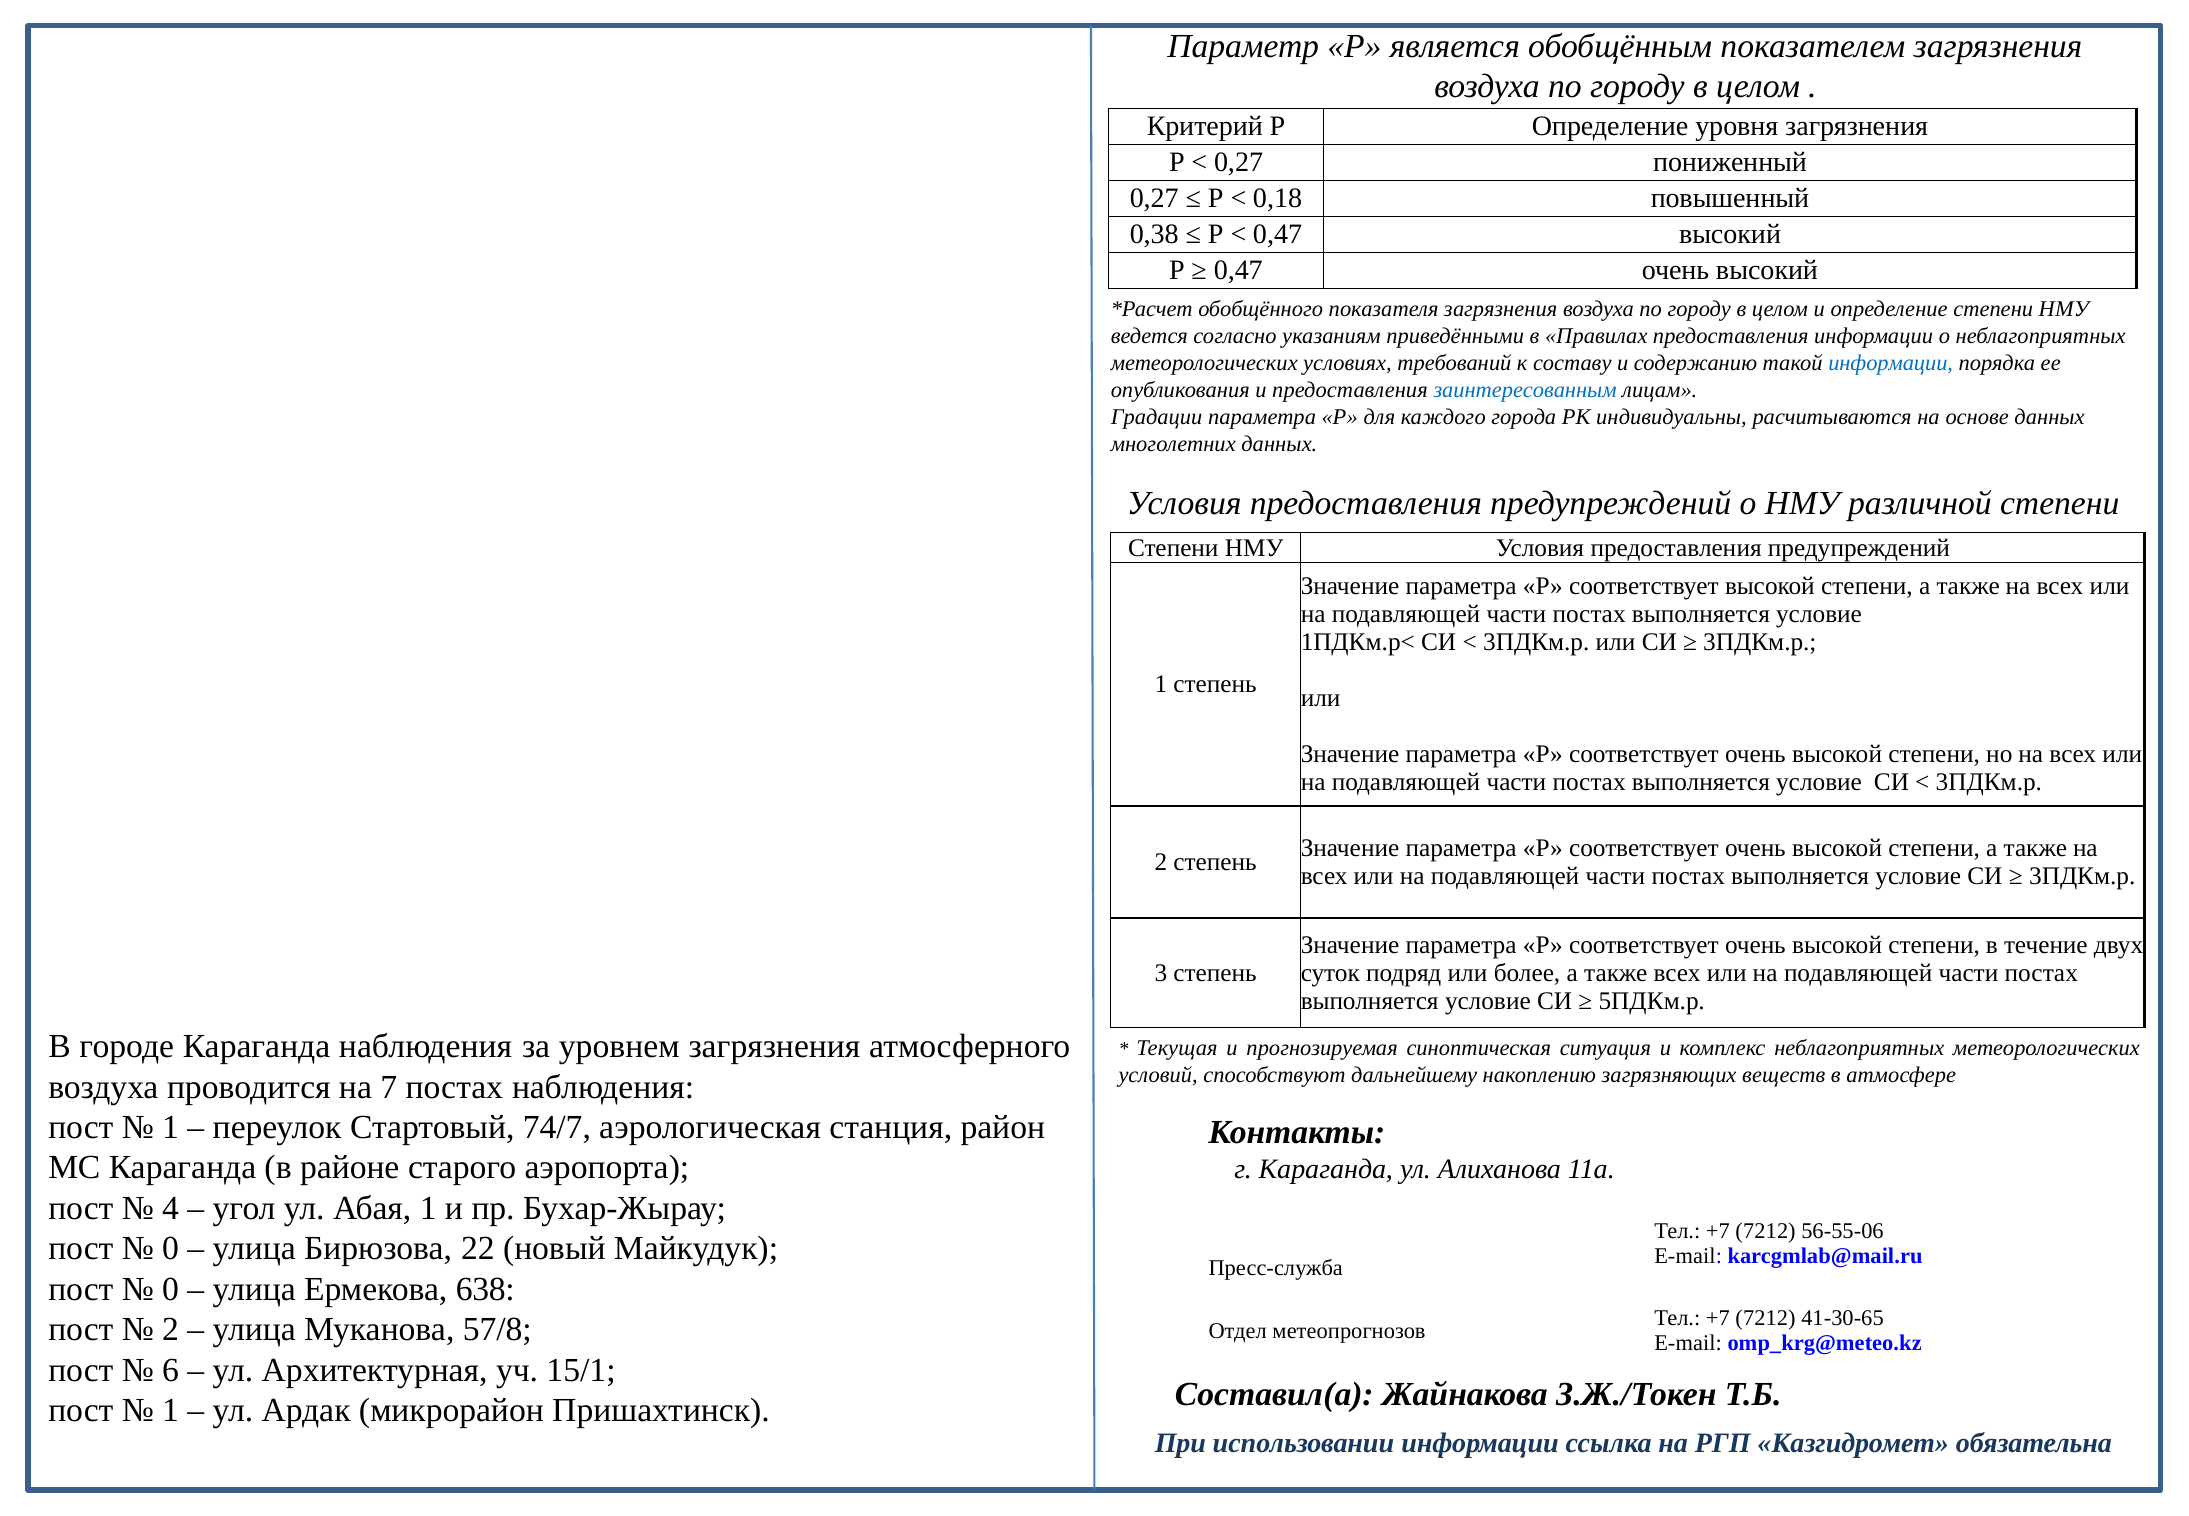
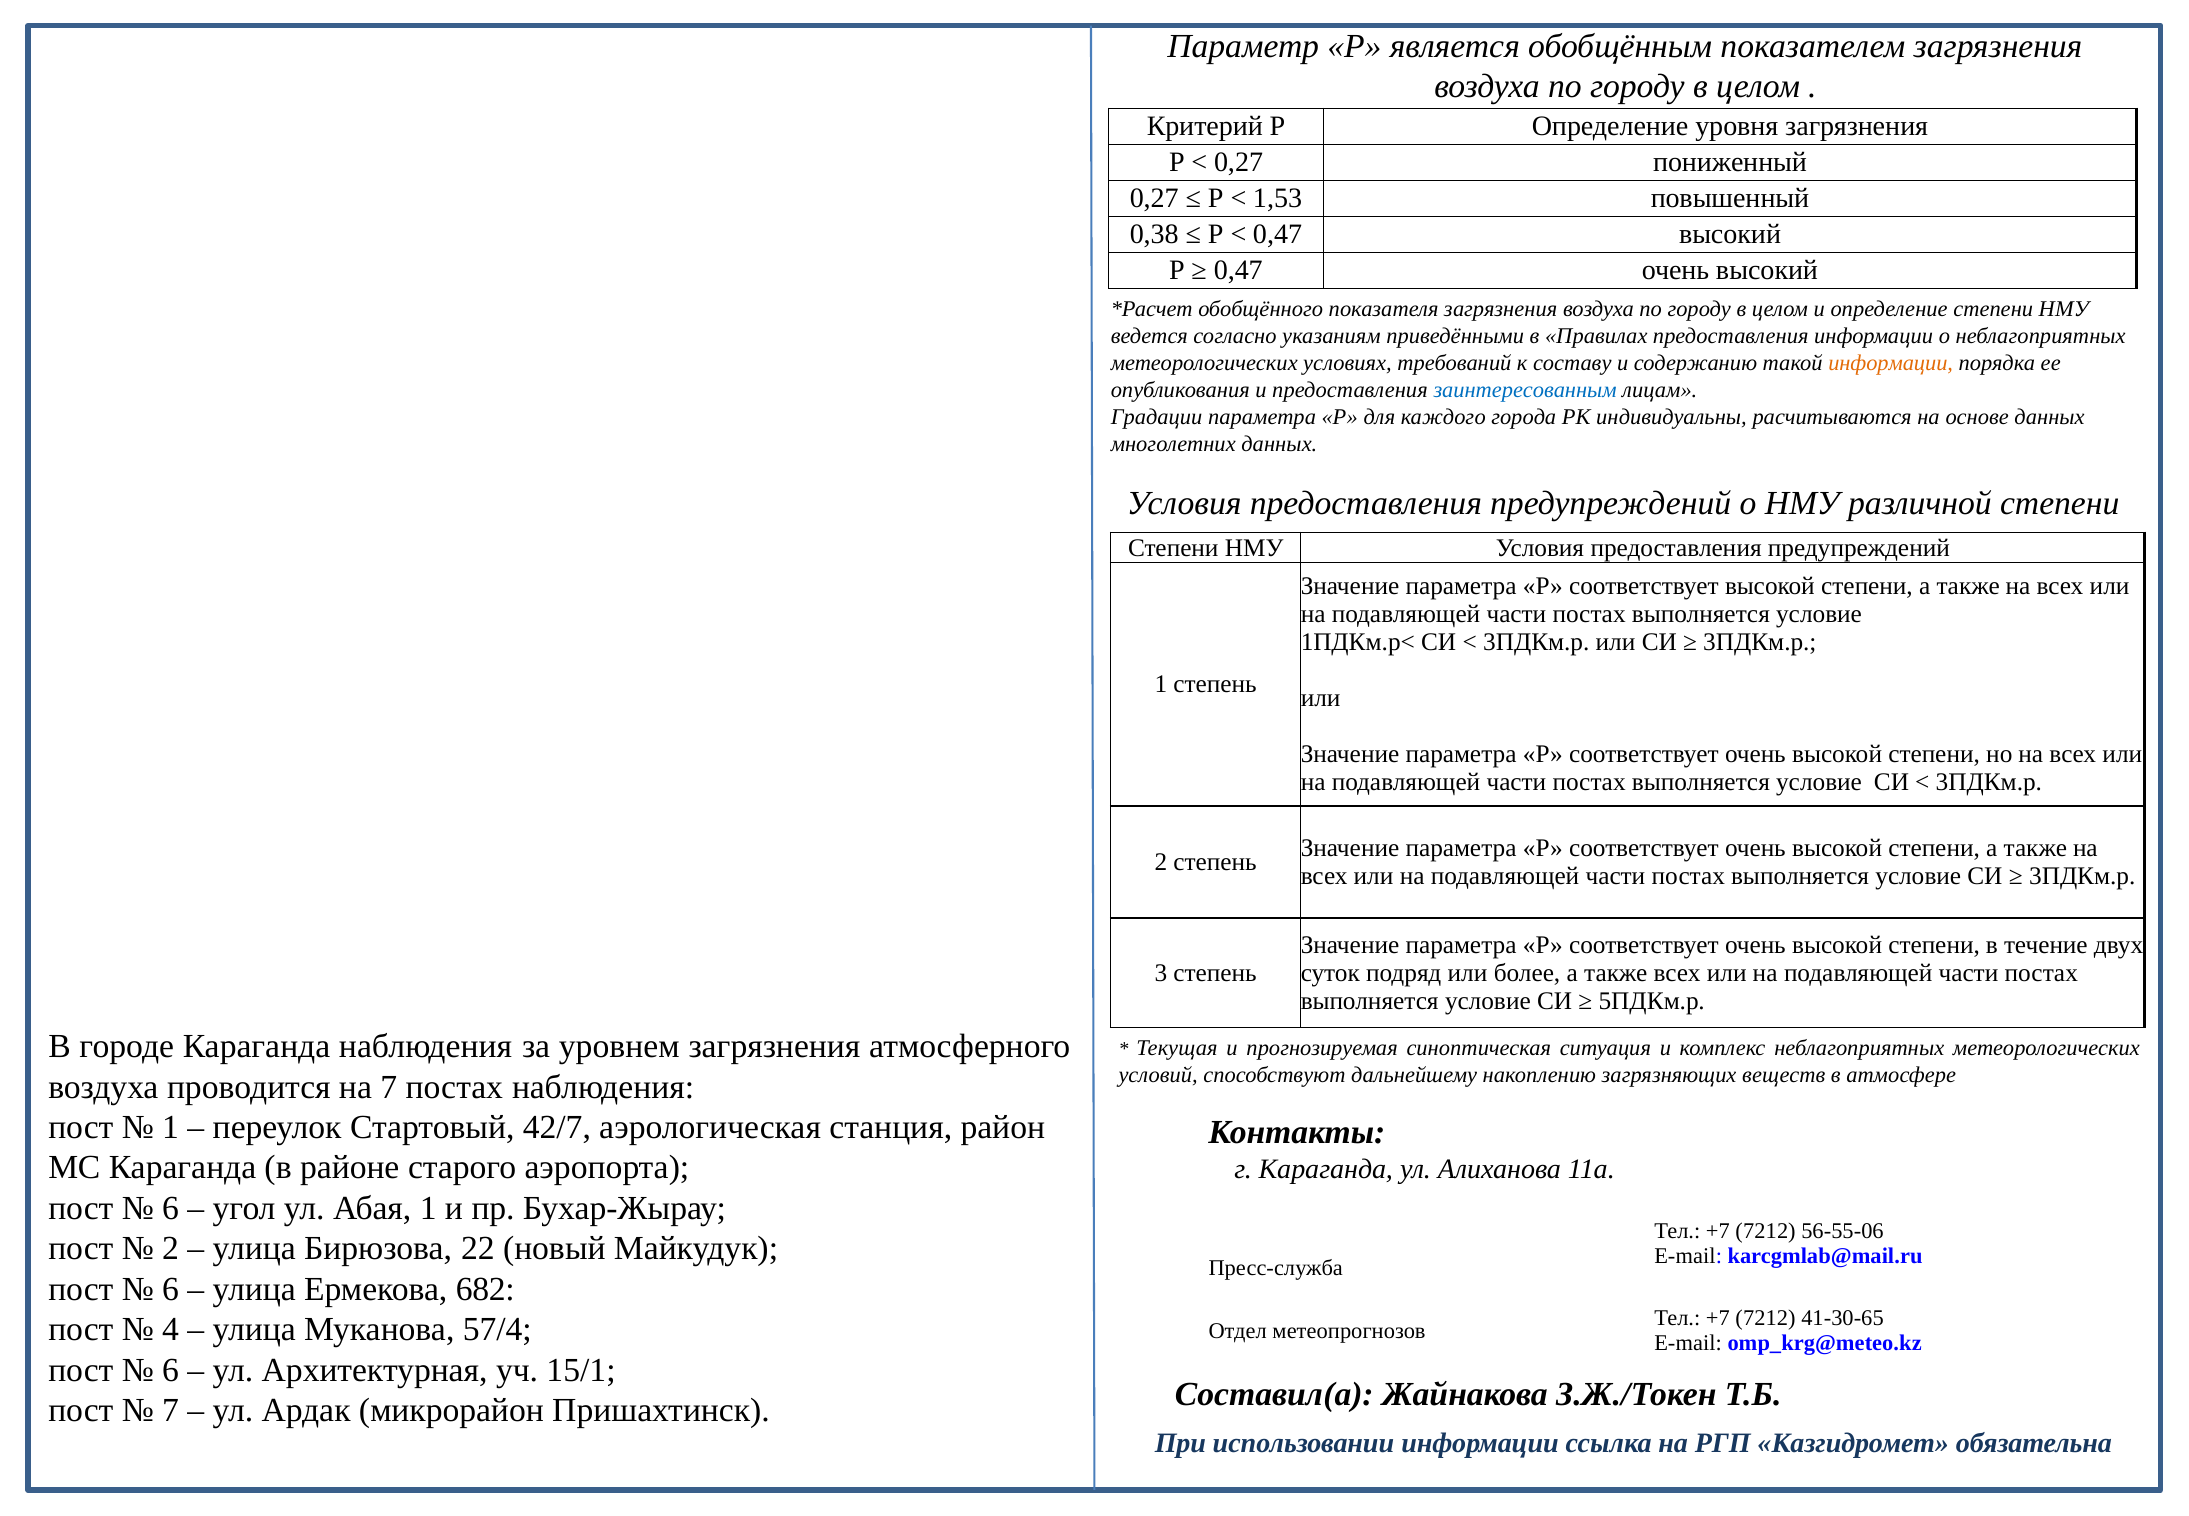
0,18: 0,18 -> 1,53 (1278, 198)
информации colour: blue -> orange (1891, 363)
74/7: 74/7 -> 42/7 (557, 1127)
4: 4 -> 6 (171, 1208)
0: 0 -> 2 (171, 1248)
0: 0 -> 6 (171, 1289)
638: 638 -> 682 (485, 1289)
2: 2 -> 4 (171, 1329)
57/8: 57/8 -> 57/4 (497, 1329)
1: 1 -> 7 (171, 1410)
